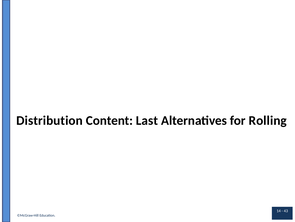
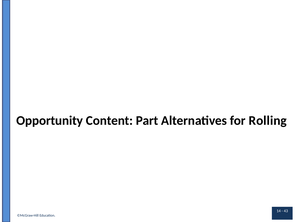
Distribution: Distribution -> Opportunity (50, 120)
Last: Last -> Part (147, 120)
